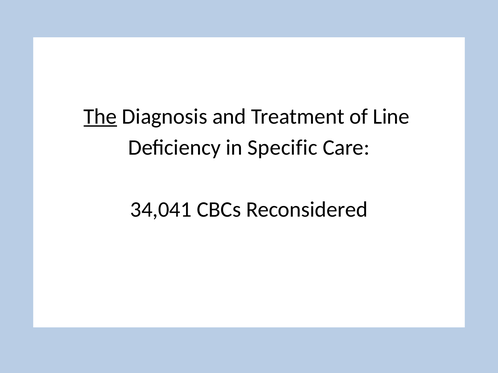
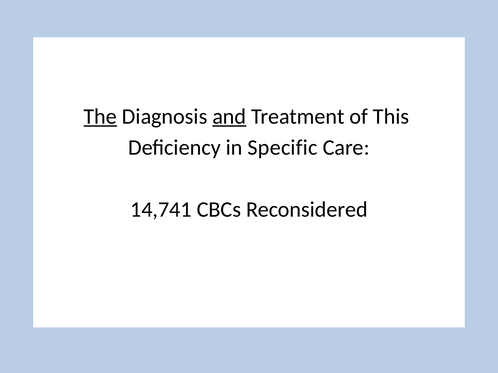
and underline: none -> present (229, 117)
Line: Line -> This (391, 117)
34,041: 34,041 -> 14,741 (161, 210)
